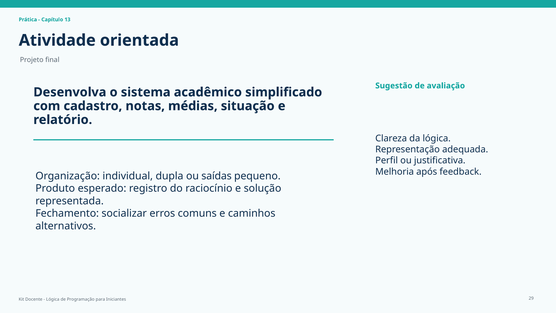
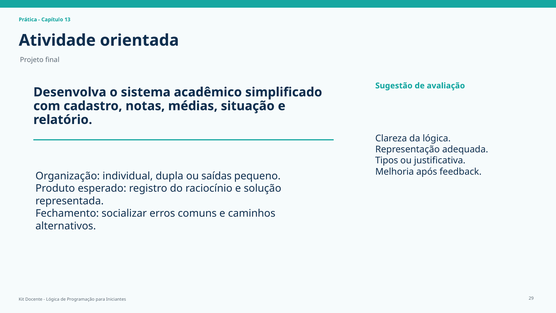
Perfil: Perfil -> Tipos (387, 160)
